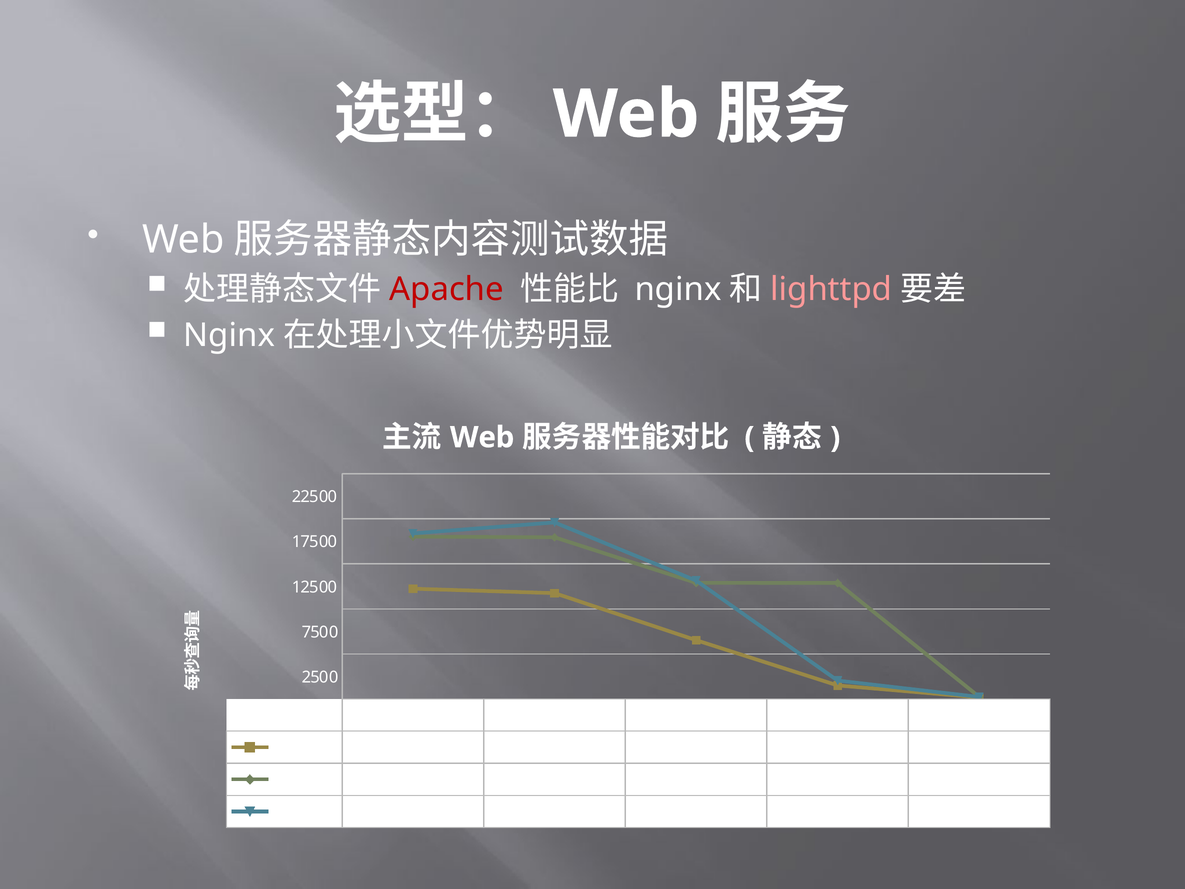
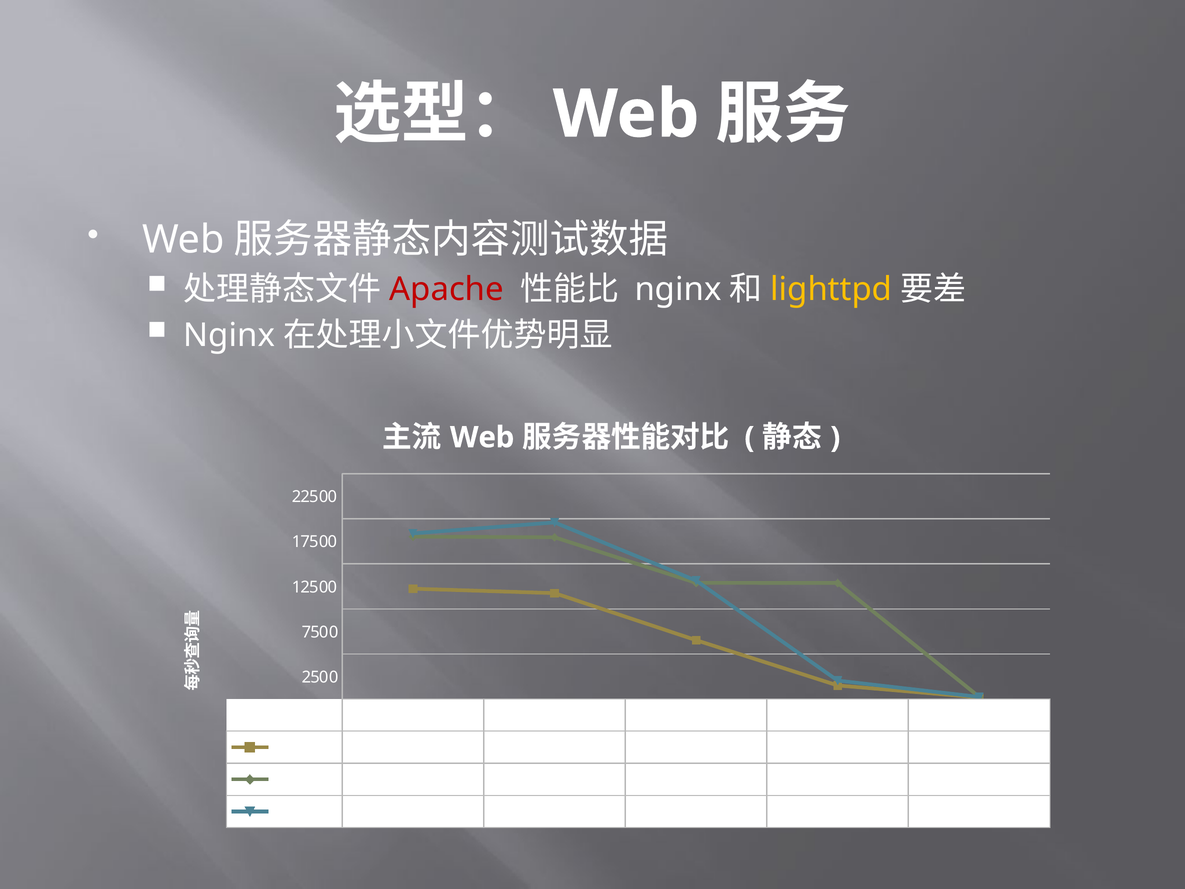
lighttpd colour: pink -> yellow (831, 289)
